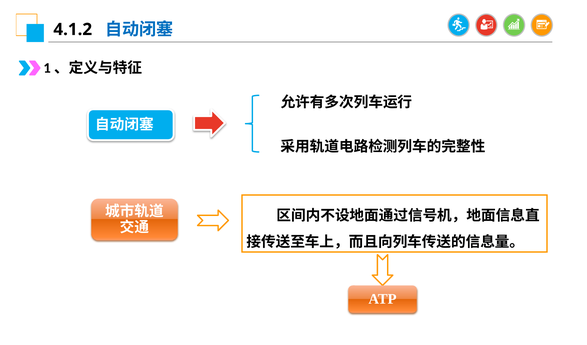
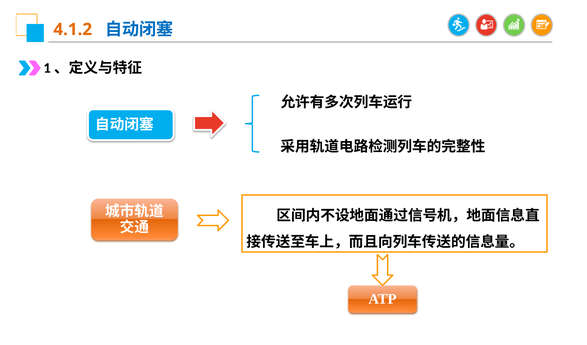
4.1.2 colour: black -> orange (73, 29)
